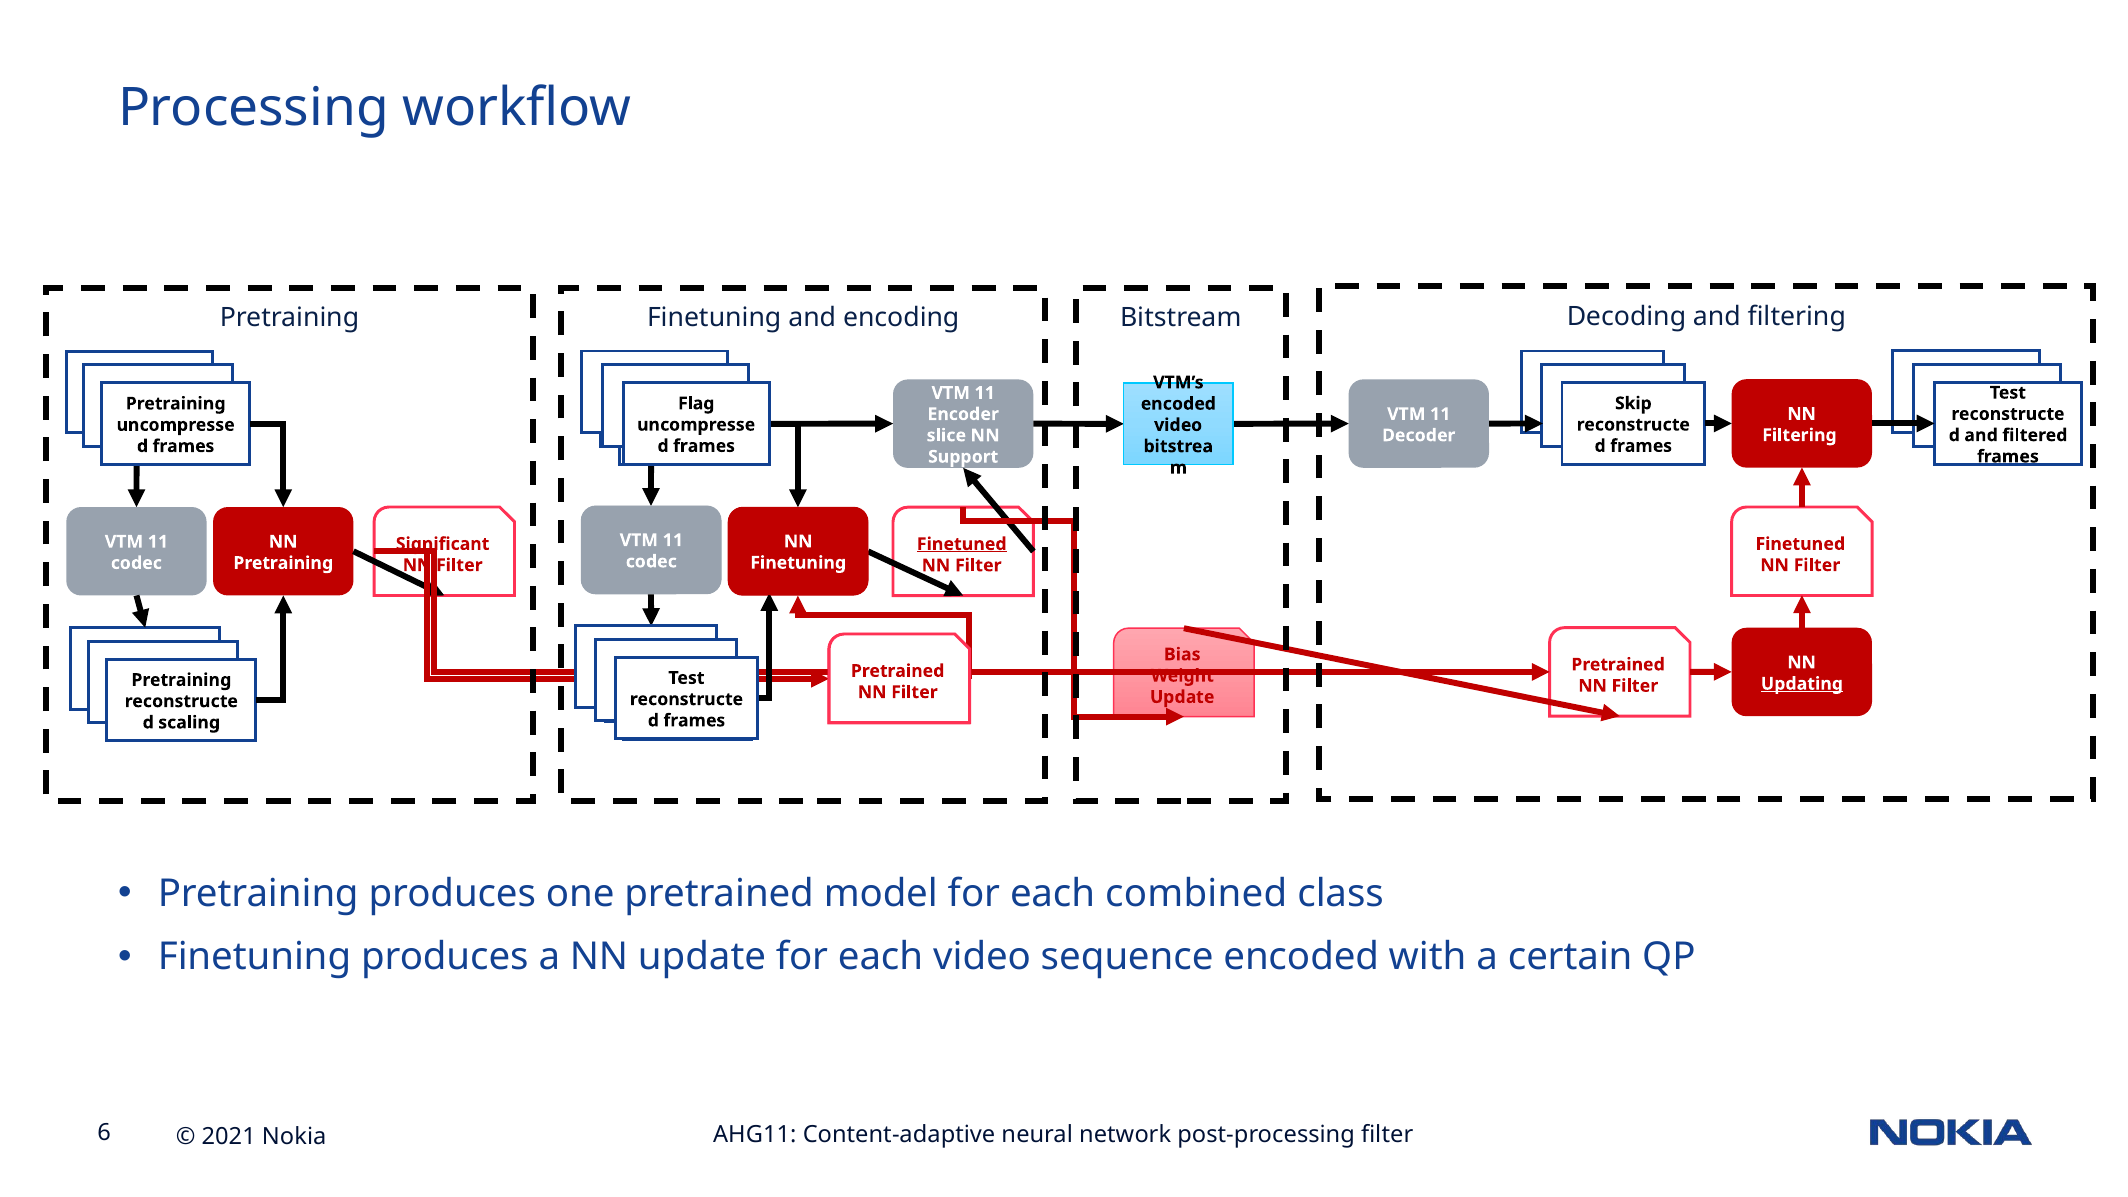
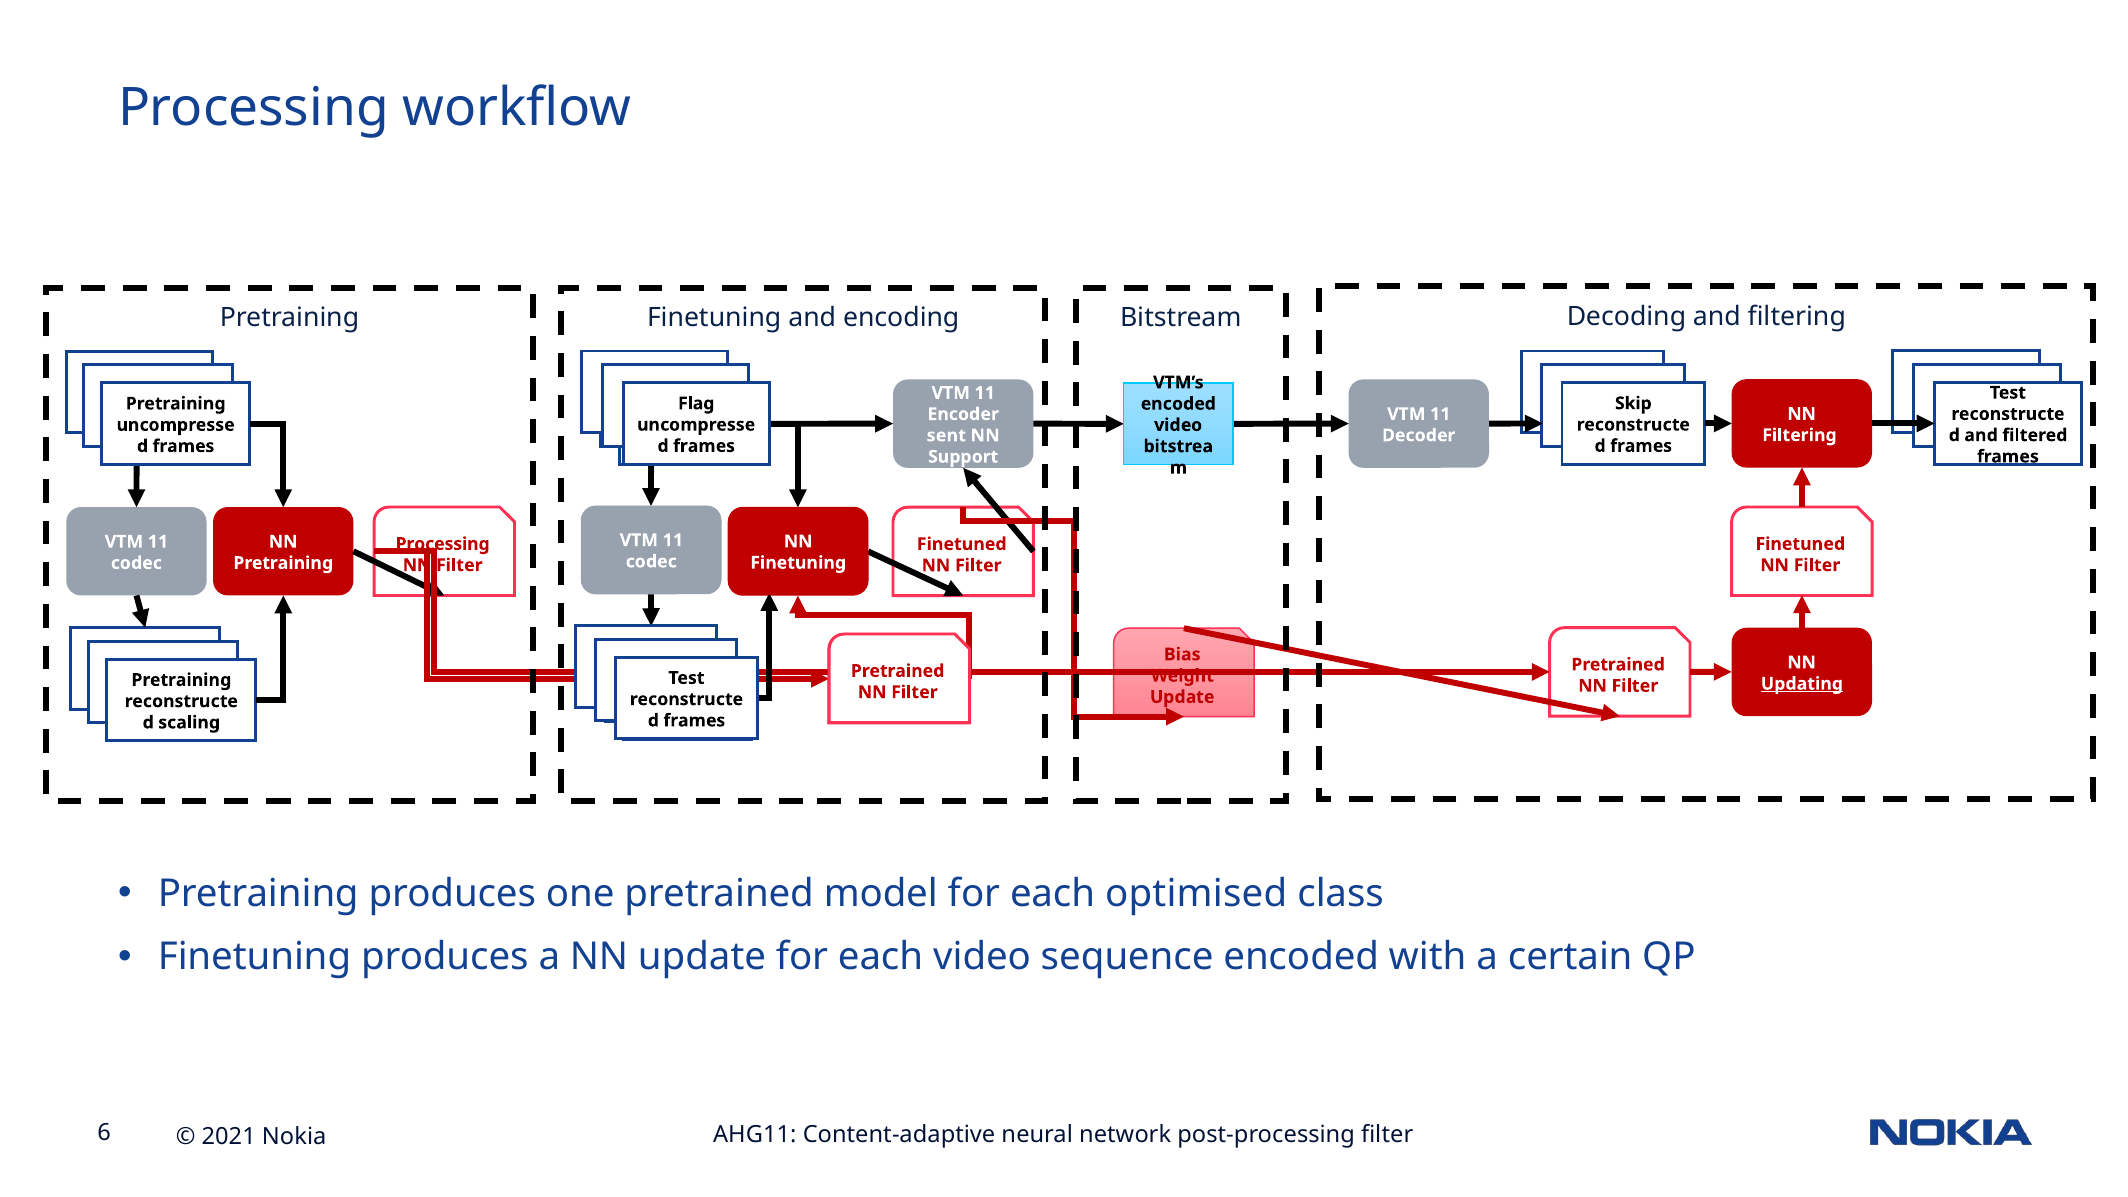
slice: slice -> sent (946, 435)
Significant: Significant -> Processing (443, 544)
Finetuned underline: present -> none (962, 544)
combined: combined -> optimised (1196, 893)
